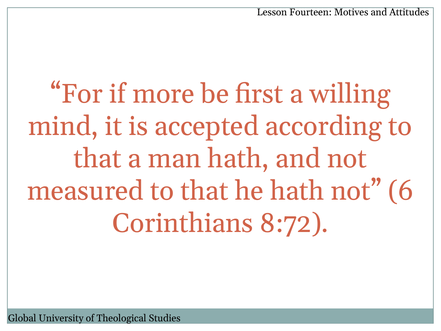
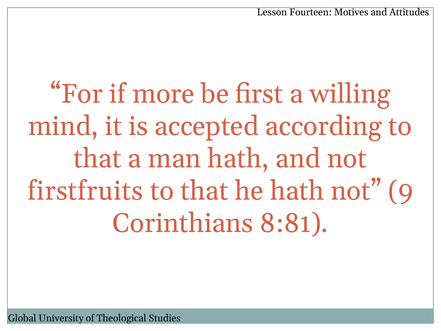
measured: measured -> firstfruits (85, 191)
6: 6 -> 9 (401, 191)
8:72: 8:72 -> 8:81 (294, 223)
